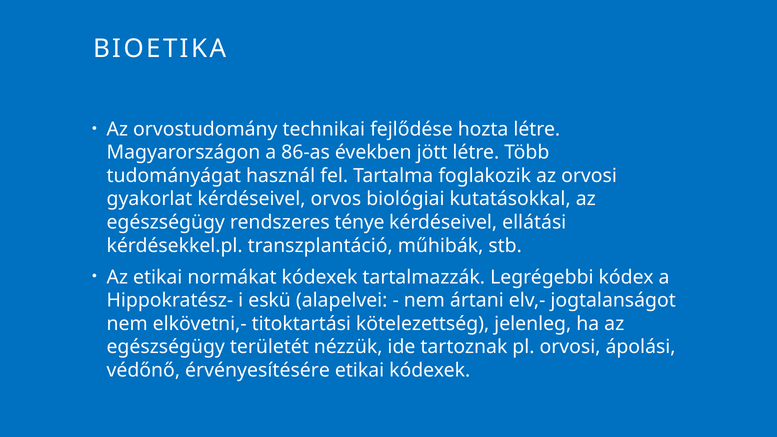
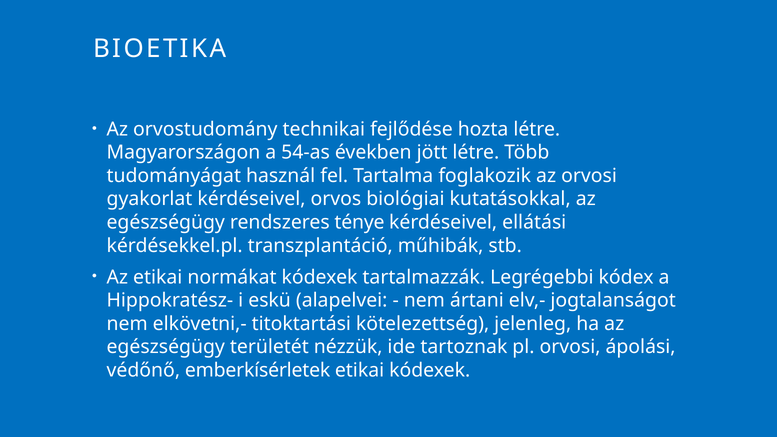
86-as: 86-as -> 54-as (306, 152)
érvényesítésére: érvényesítésére -> emberkísérletek (258, 370)
